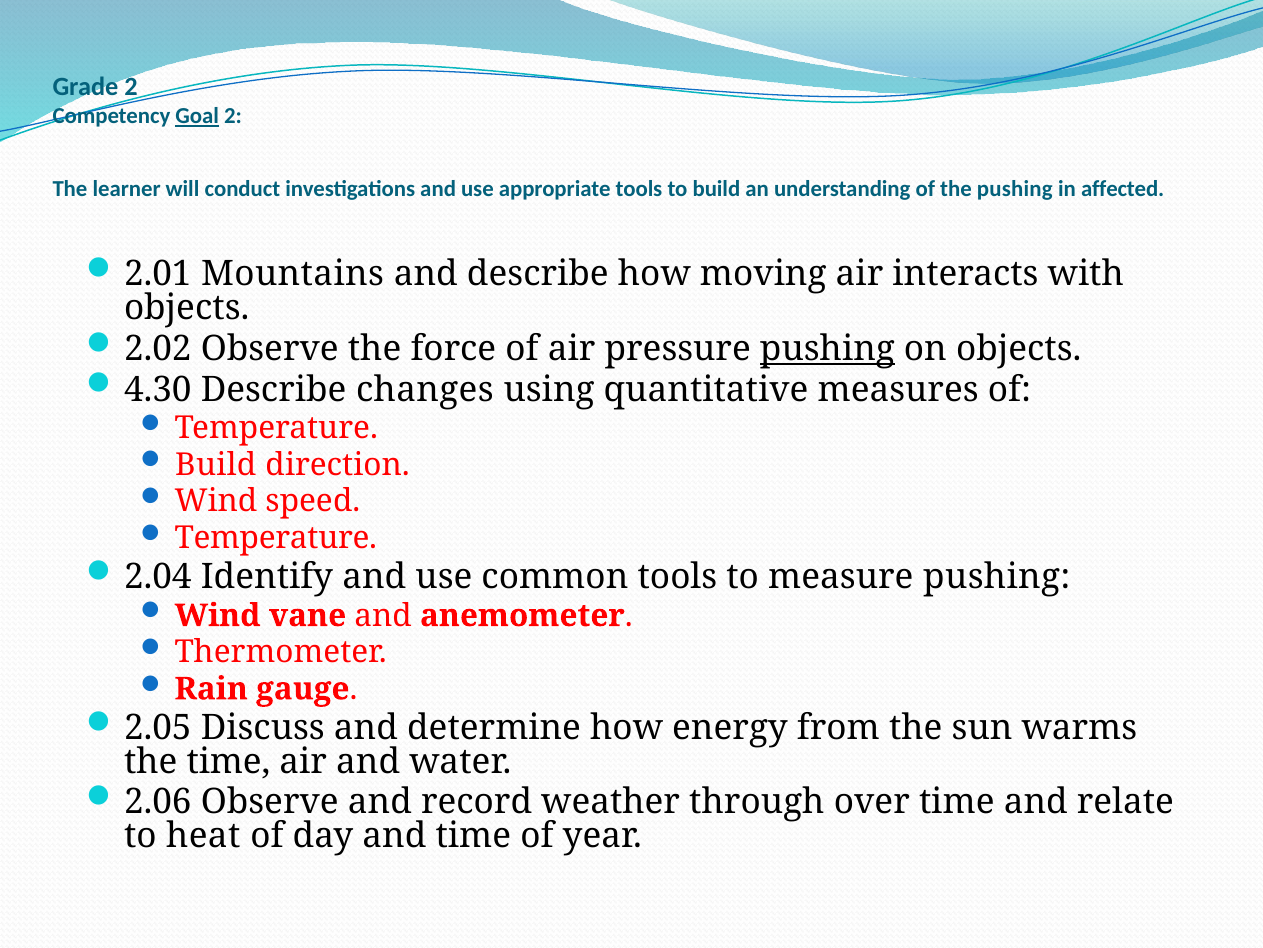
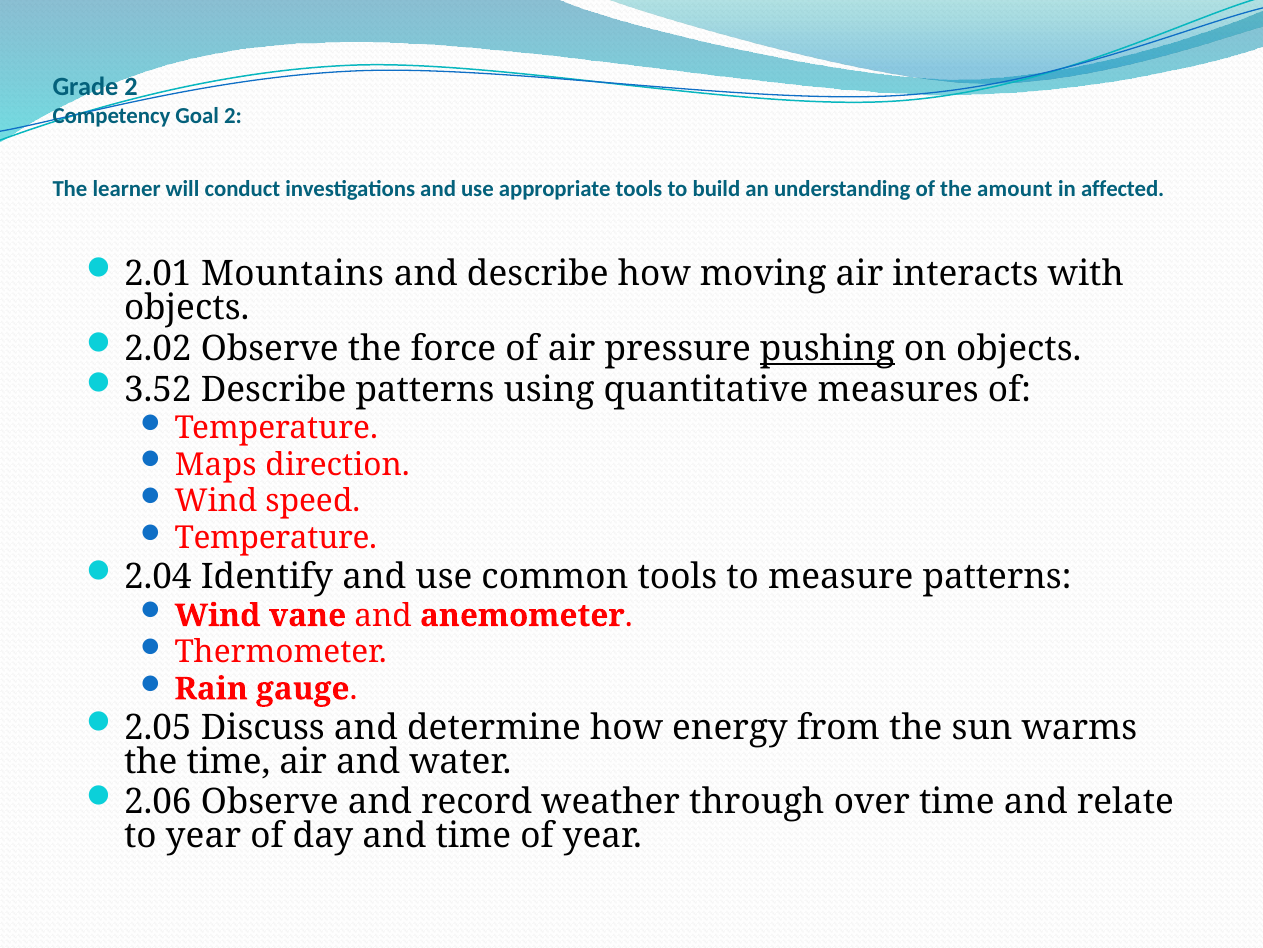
Goal underline: present -> none (197, 116)
the pushing: pushing -> amount (1015, 189)
4.30: 4.30 -> 3.52 (158, 389)
Describe changes: changes -> patterns (425, 389)
Build: Build -> Maps (216, 464)
measure pushing: pushing -> patterns (997, 577)
to heat: heat -> year (203, 835)
